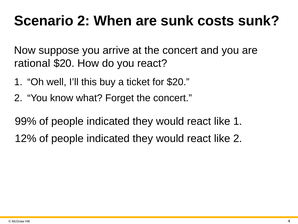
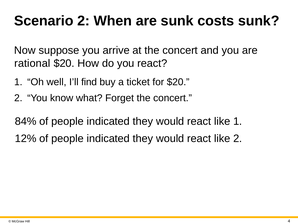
this: this -> find (89, 82)
99%: 99% -> 84% (26, 121)
